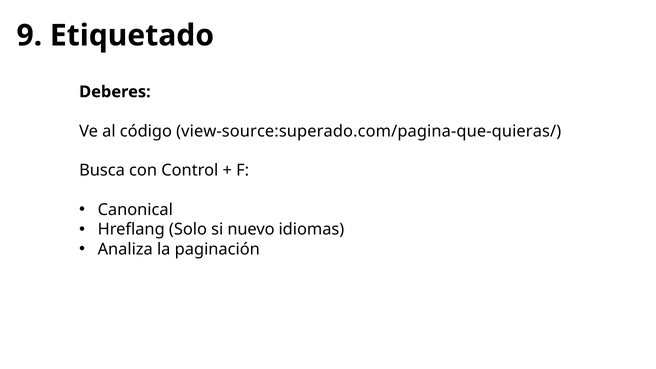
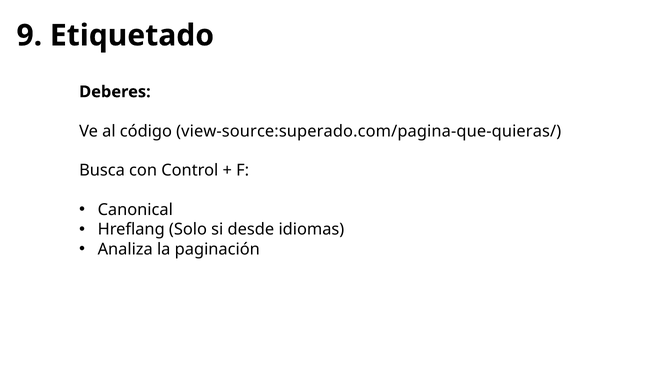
nuevo: nuevo -> desde (251, 230)
